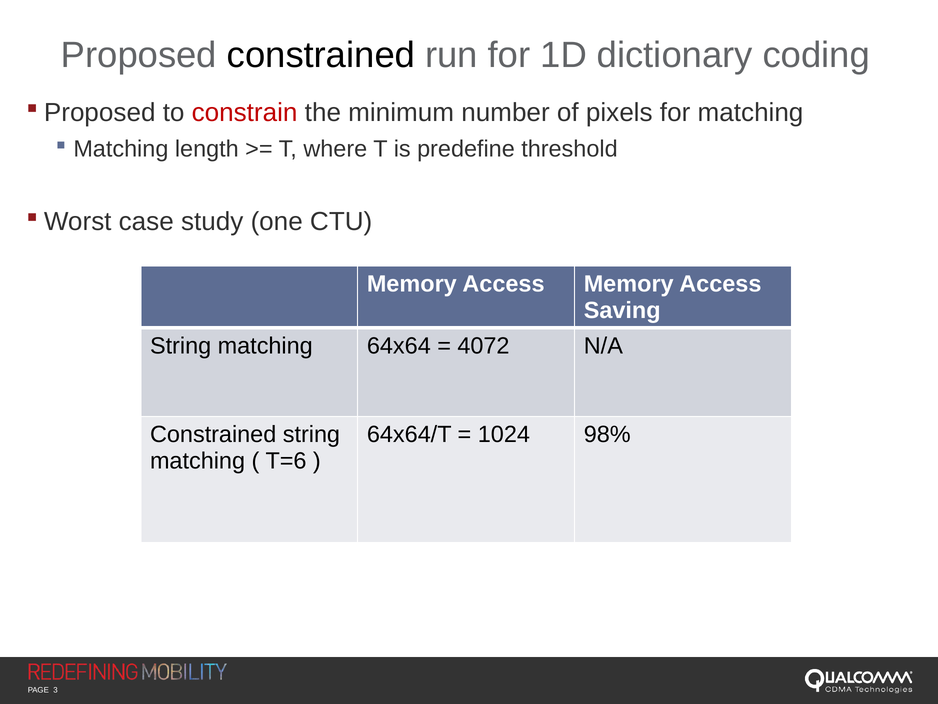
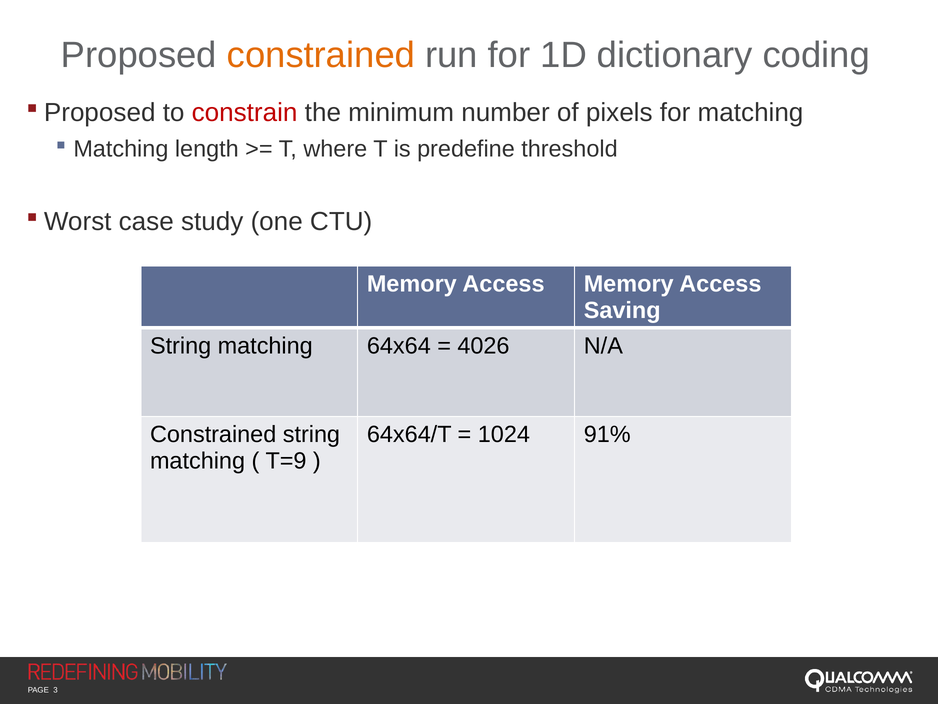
constrained colour: black -> orange (321, 55)
4072: 4072 -> 4026 (483, 346)
98%: 98% -> 91% (607, 434)
T=6: T=6 -> T=9 (286, 461)
